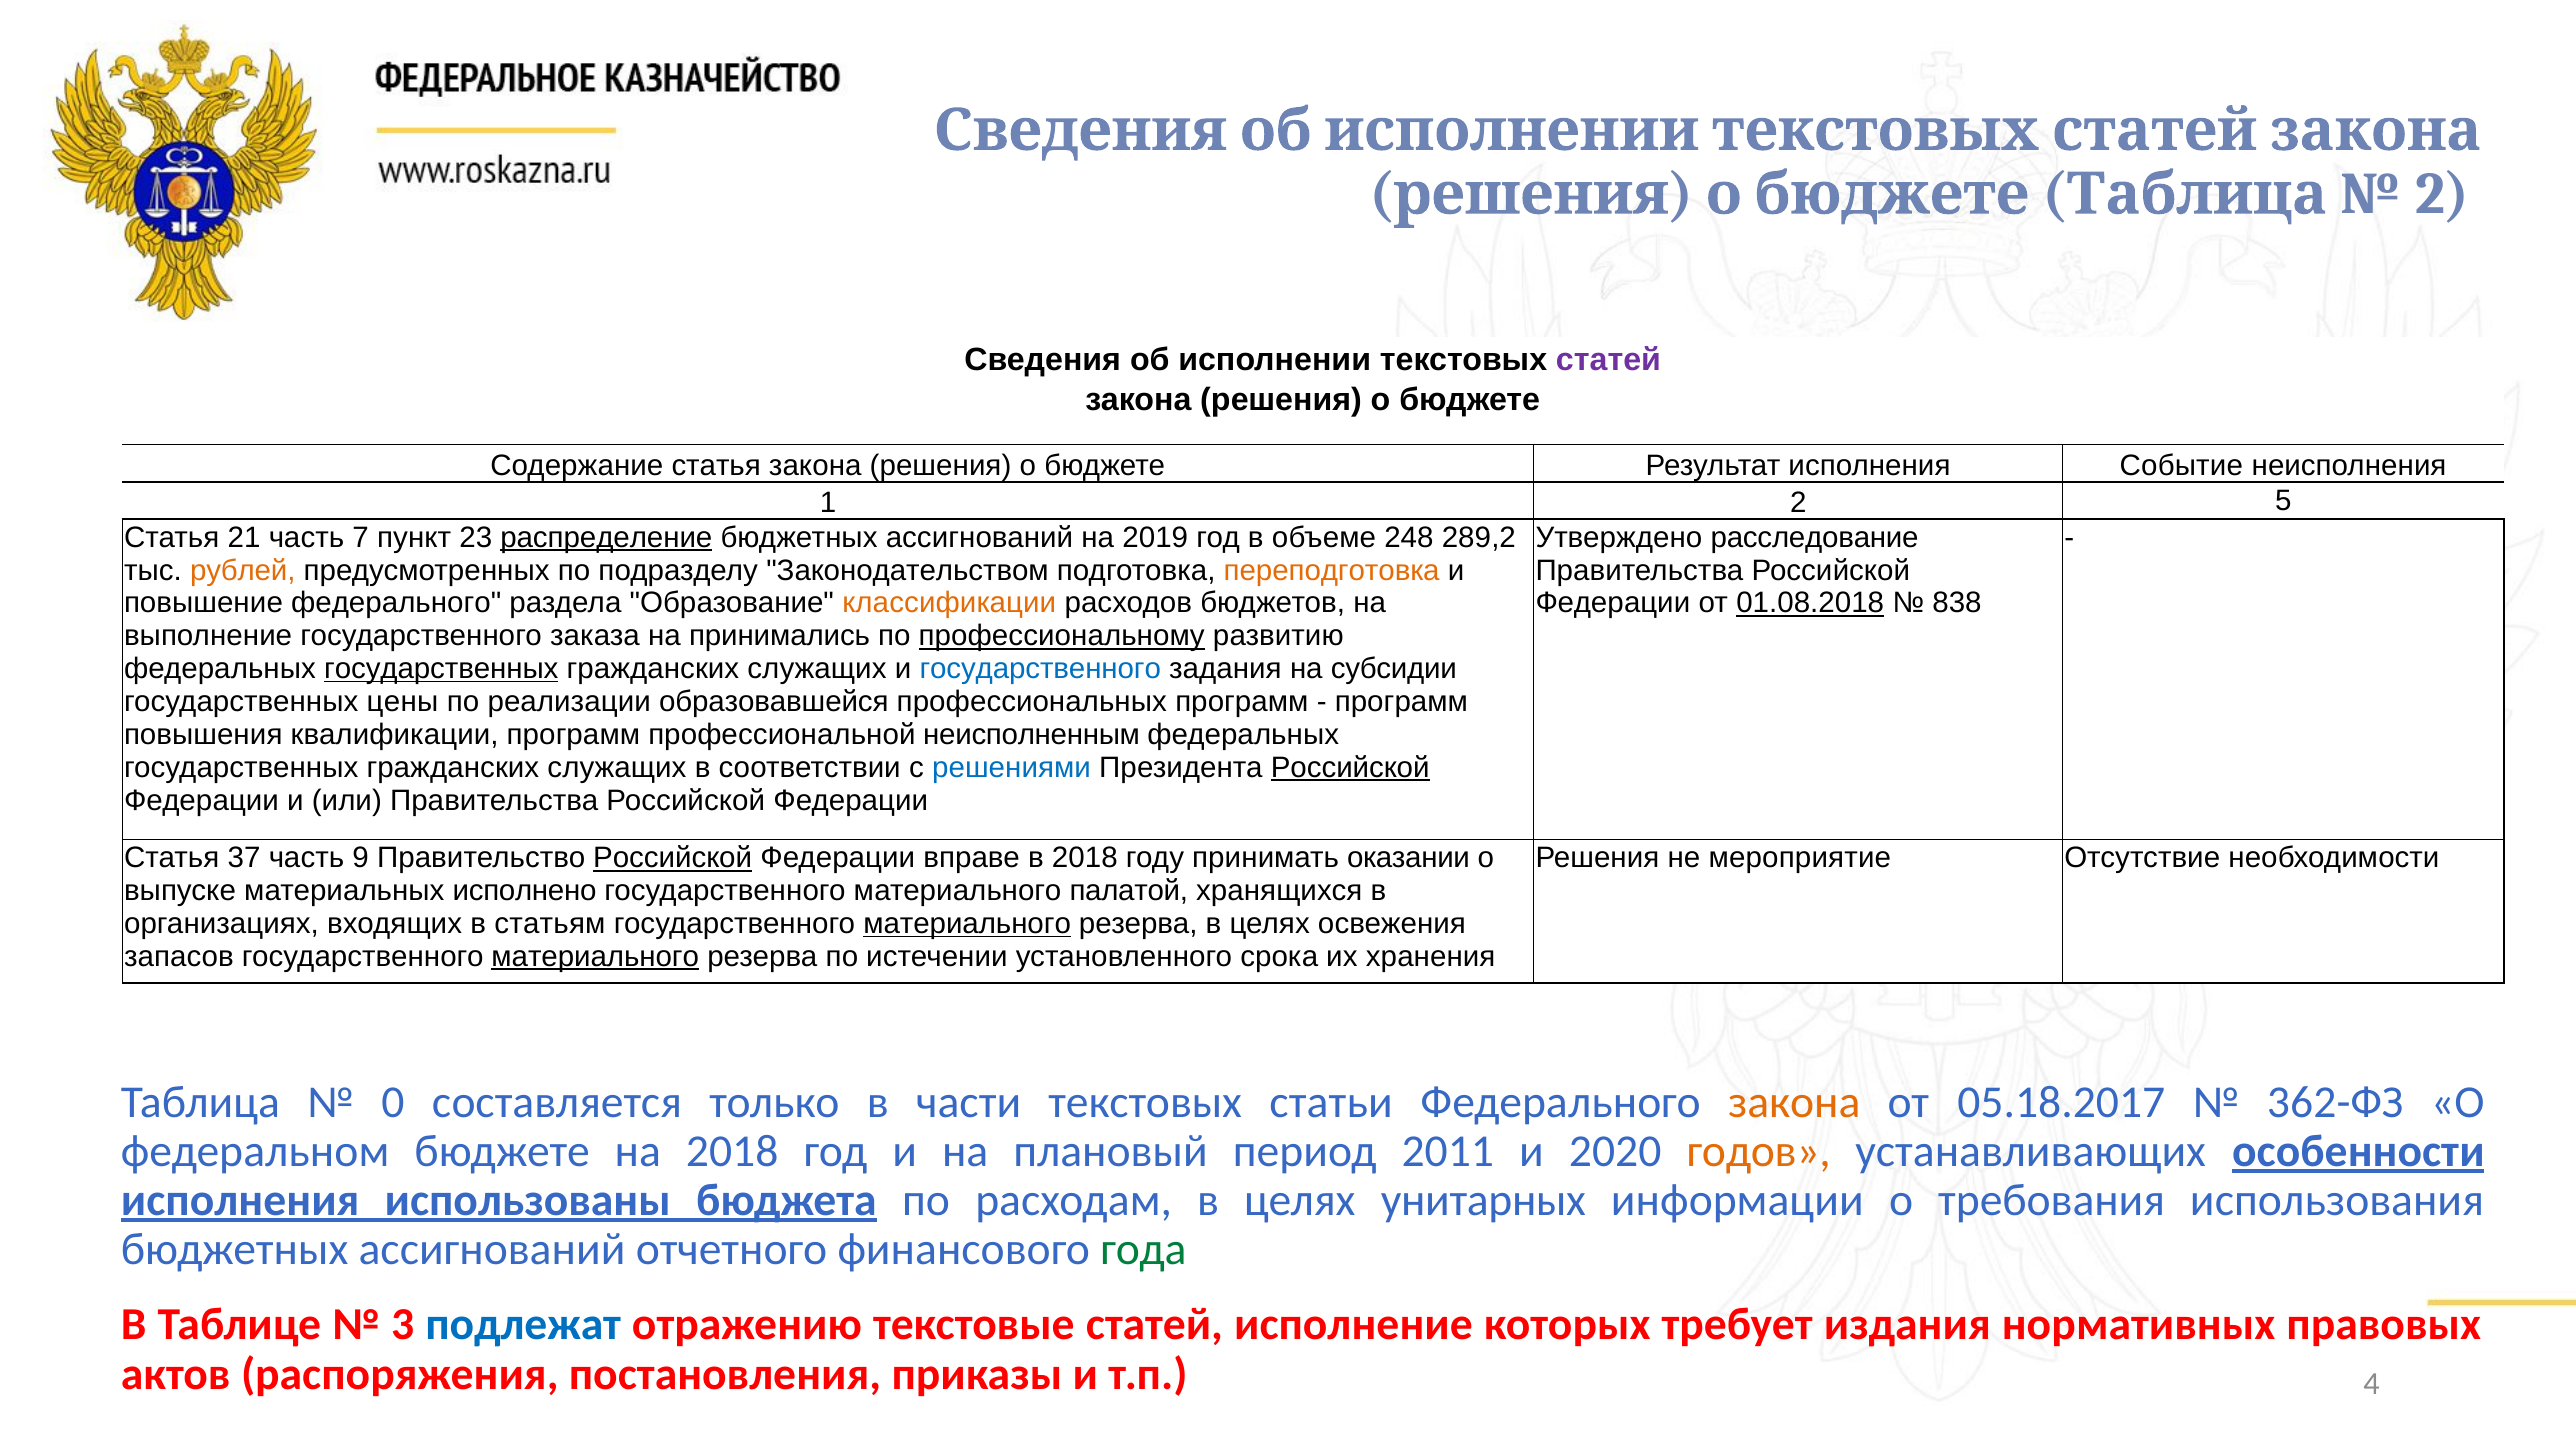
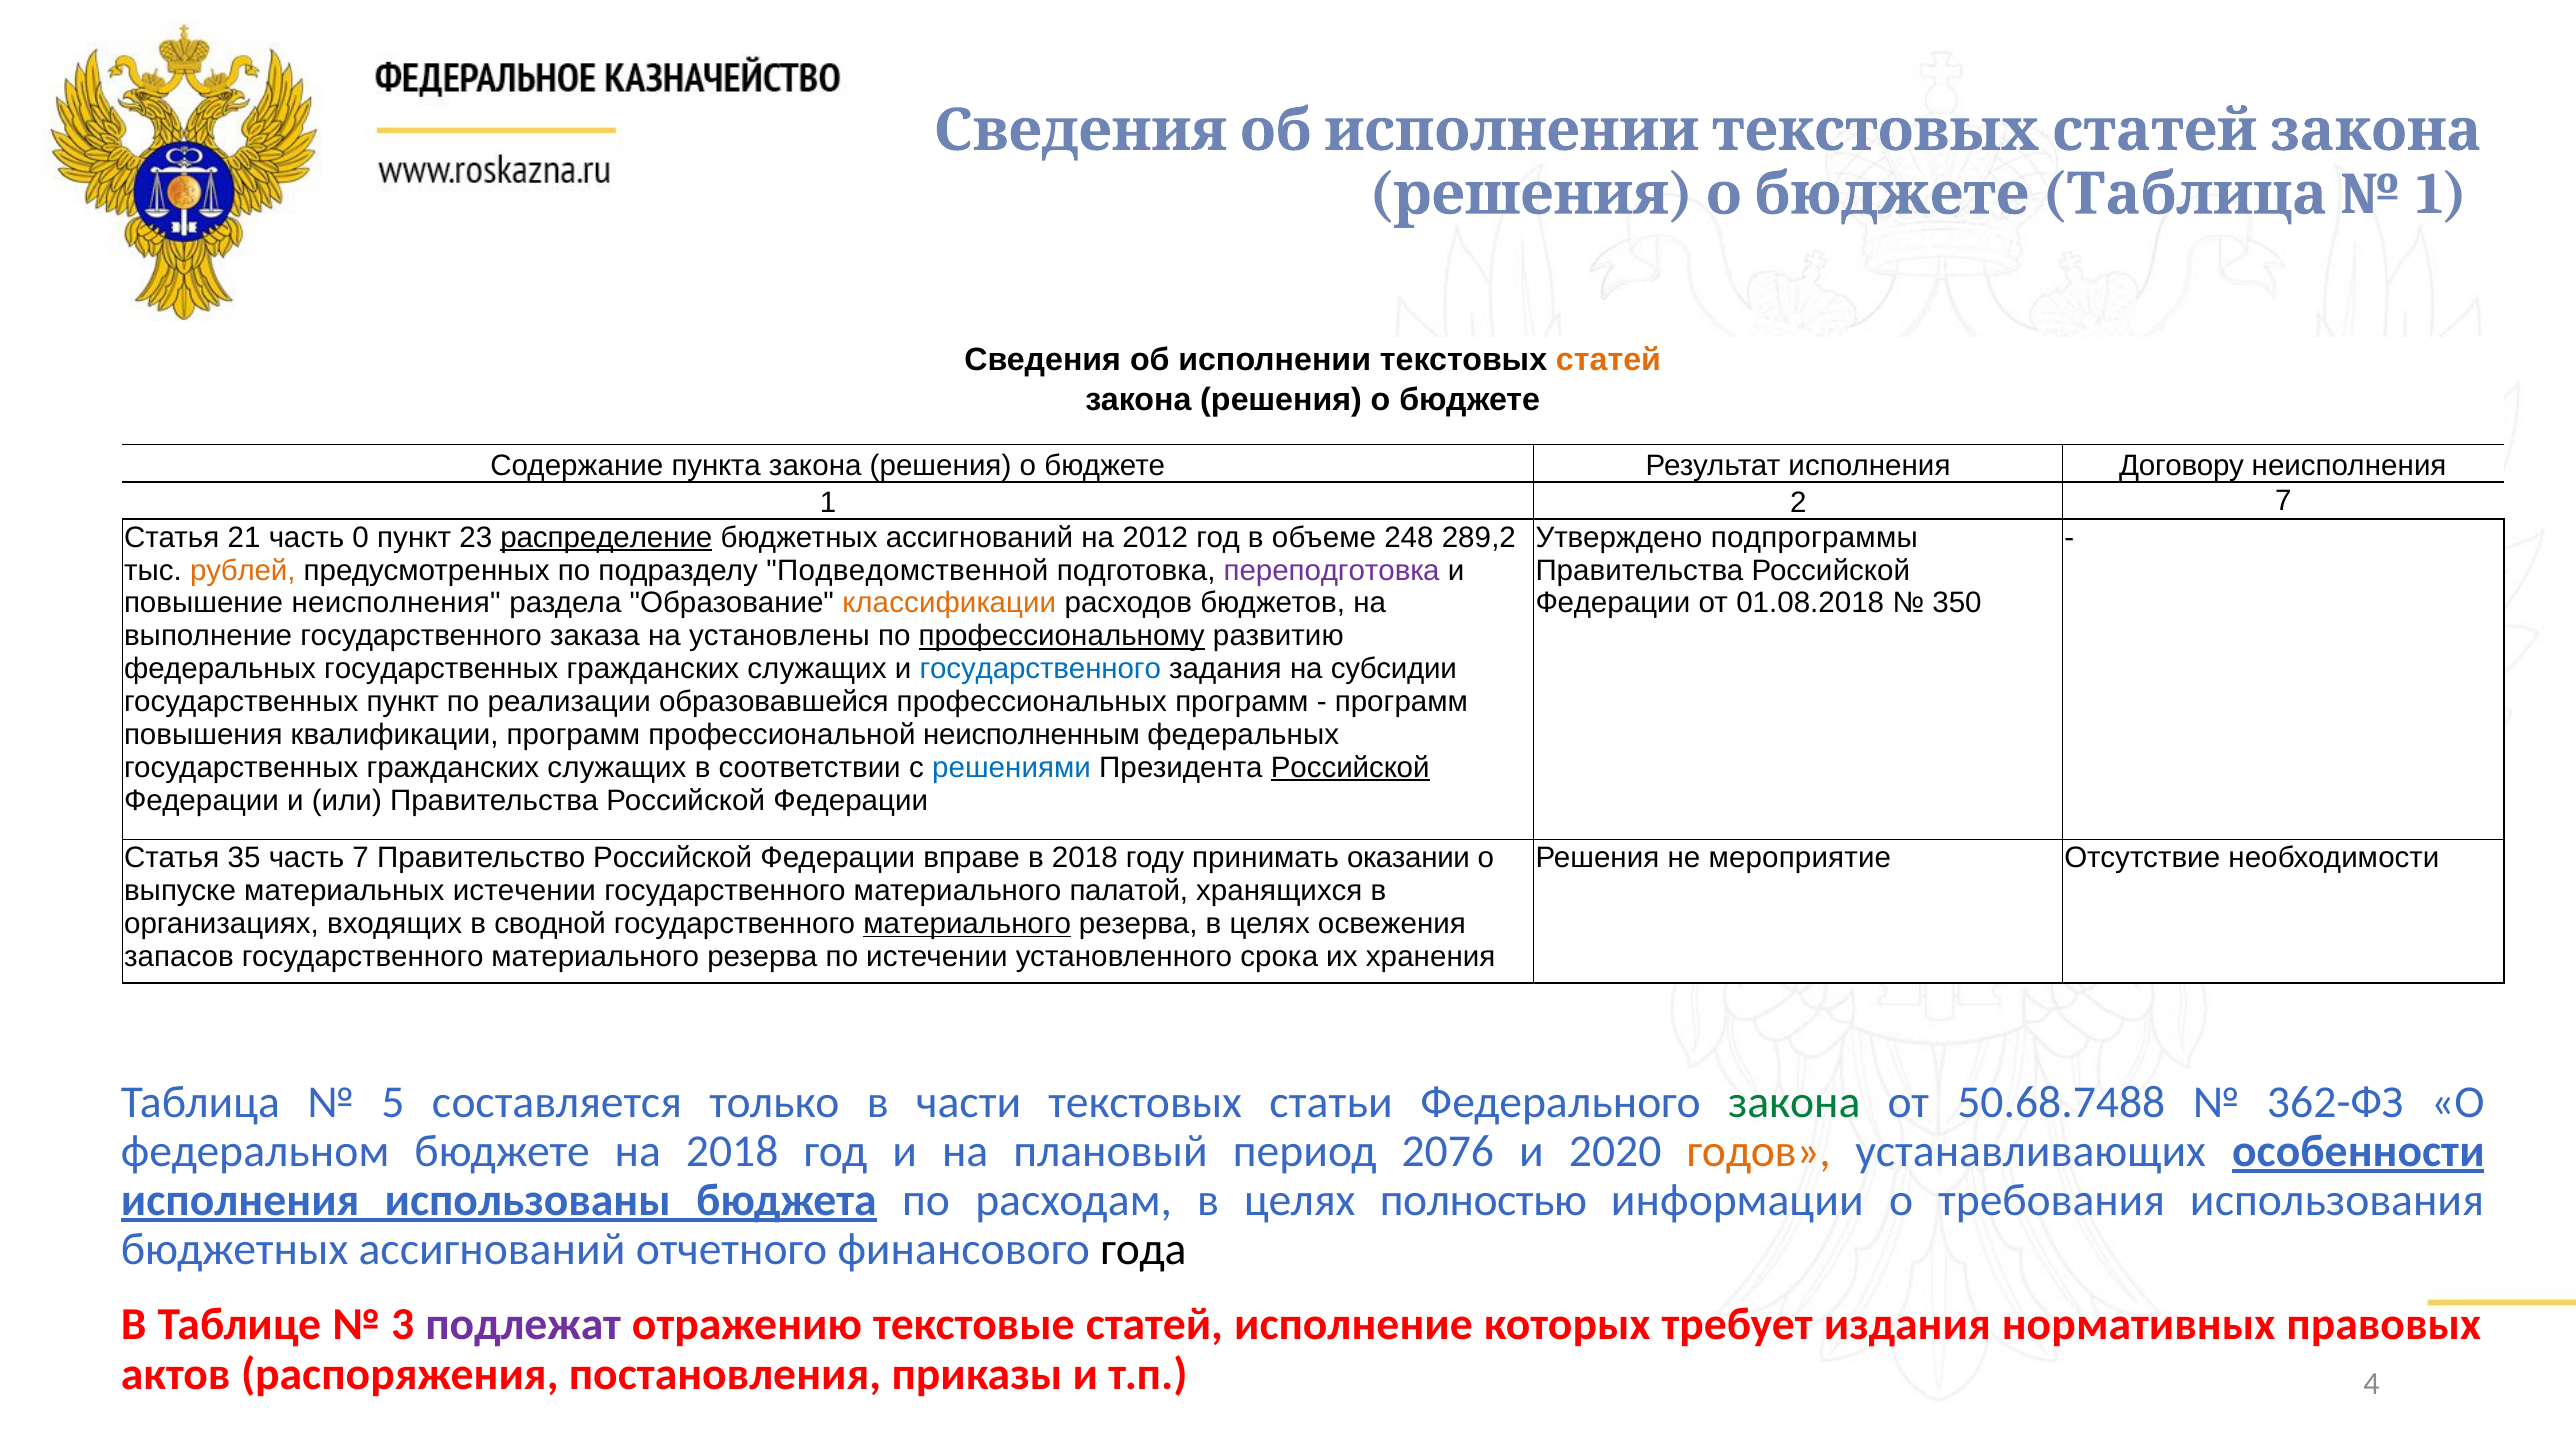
2: 2 -> 1 (2442, 194)
статей colour: purple -> orange (1608, 360)
Содержание статья: статья -> пункта (716, 466)
Событие: Событие -> Договору (2182, 466)
2 5: 5 -> 7 (2283, 500)
7: 7 -> 0 (361, 538)
2019: 2019 -> 2012 (1155, 538)
расследование: расследование -> подпрограммы (1814, 538)
Законодательством: Законодательством -> Подведомственной (907, 570)
переподготовка colour: orange -> purple (1332, 570)
повышение федерального: федерального -> неисполнения (396, 603)
01.08.2018 underline: present -> none (1810, 603)
838: 838 -> 350 (1957, 603)
принимались: принимались -> установлены (779, 636)
государственных underline: present -> none (441, 669)
государственных цены: цены -> пункт (403, 702)
37: 37 -> 35 (244, 858)
часть 9: 9 -> 7 (361, 858)
Российской underline: present -> none (673, 858)
материальных исполнено: исполнено -> истечении (524, 891)
статьям: статьям -> сводной (550, 924)
материального underline: present -> none (595, 957)
0: 0 -> 5 (393, 1102)
закона colour: orange -> green (1794, 1102)
05.18.2017: 05.18.2017 -> 50.68.7488 (2061, 1102)
2011: 2011 -> 2076 (1448, 1151)
унитарных: унитарных -> полностью (1483, 1201)
года colour: green -> black (1143, 1250)
подлежат colour: blue -> purple (523, 1325)
